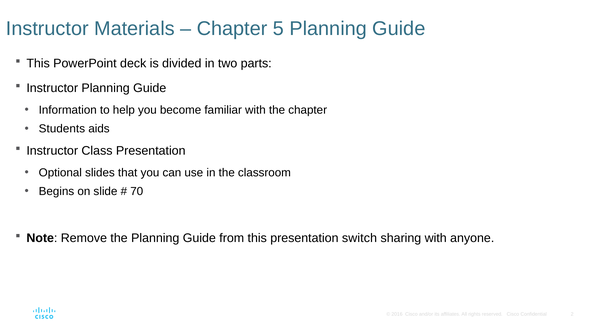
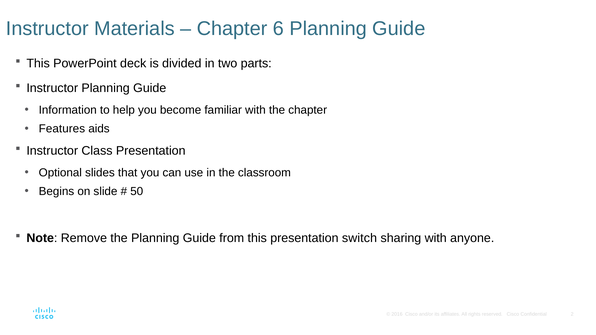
5: 5 -> 6 (278, 29)
Students: Students -> Features (62, 129)
70: 70 -> 50 (137, 192)
